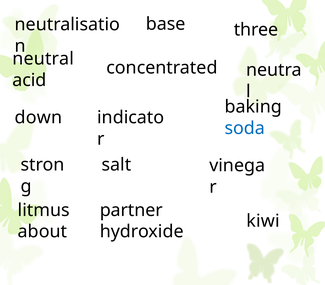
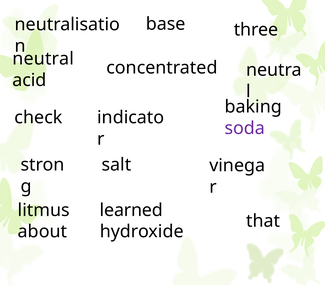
down: down -> check (38, 117)
soda colour: blue -> purple (245, 128)
partner: partner -> learned (131, 210)
kiwi: kiwi -> that (263, 221)
